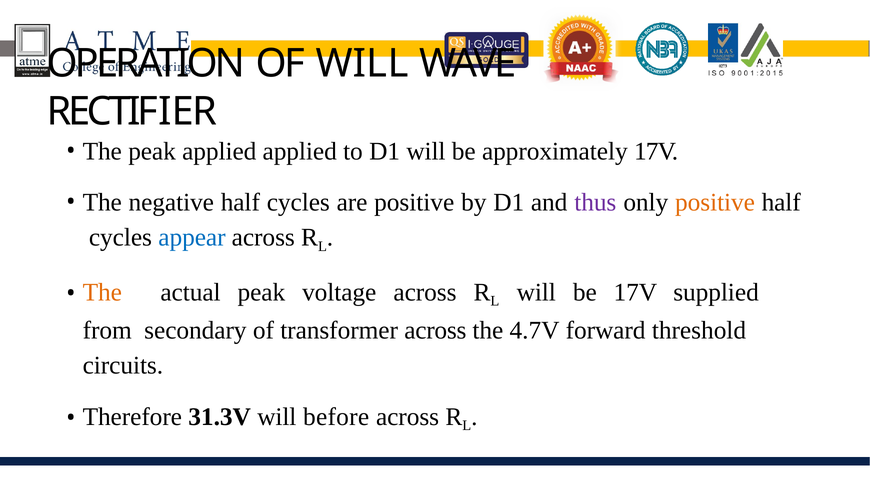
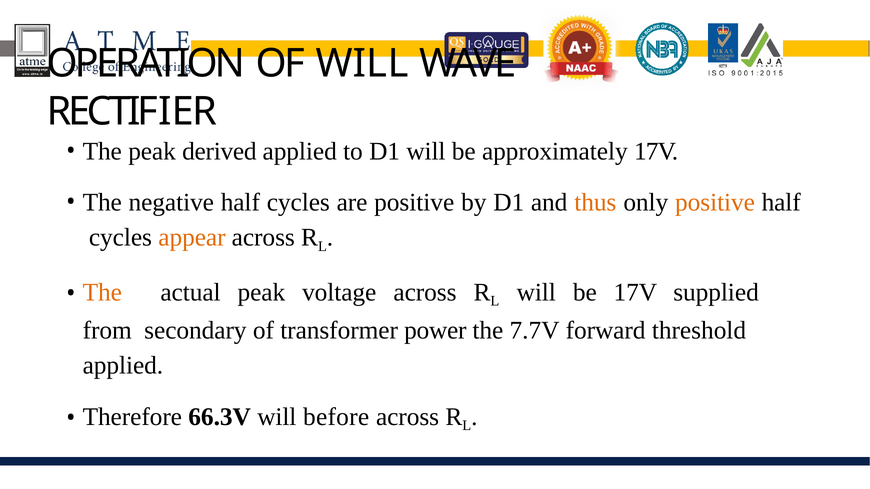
peak applied: applied -> derived (219, 151)
thus colour: purple -> orange (595, 203)
appear colour: blue -> orange (192, 238)
transformer across: across -> power (435, 331)
4.7V: 4.7V -> 7.7V (535, 331)
circuits: circuits -> applied (123, 366)
31.3V: 31.3V -> 66.3V (220, 417)
